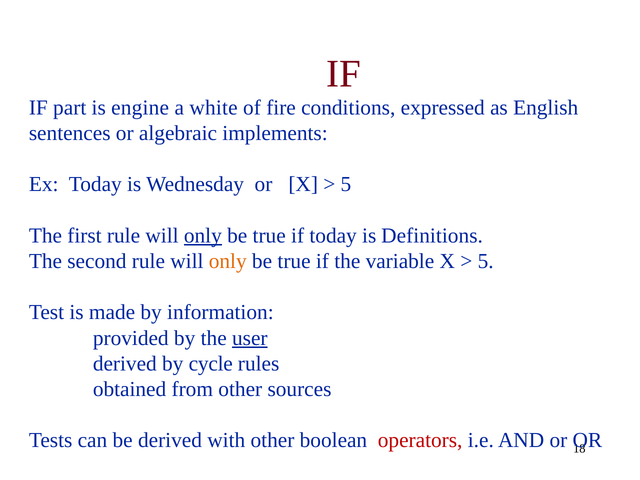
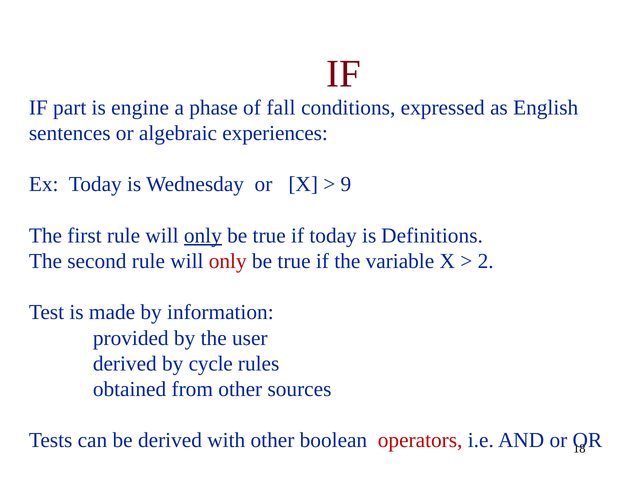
white: white -> phase (214, 108)
fire: fire -> fall (281, 108)
implements: implements -> experiences (275, 133)
5: 5 -> 9 (346, 184)
only colour: orange -> red (228, 261)
5: 5 -> 2 (486, 261)
user underline: present -> none (250, 338)
